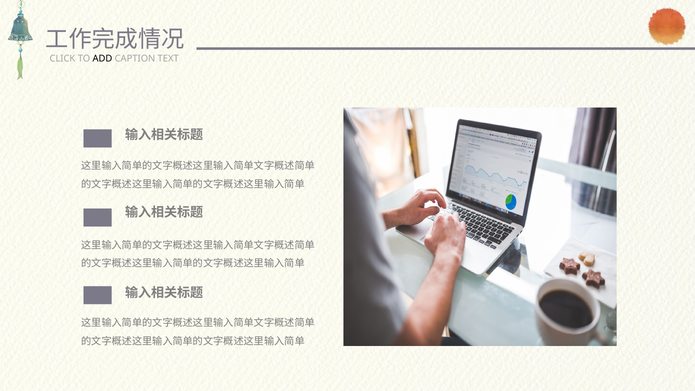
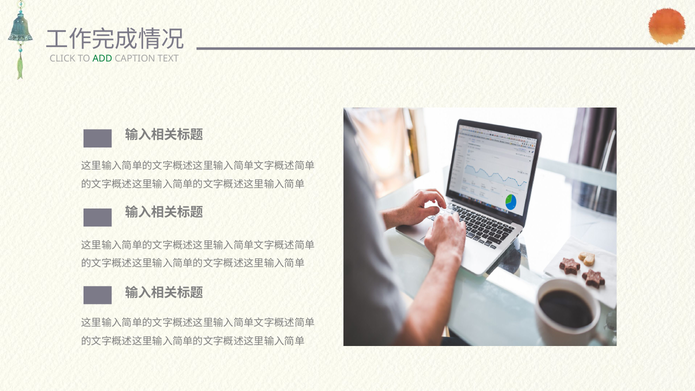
ADD colour: black -> green (102, 59)
